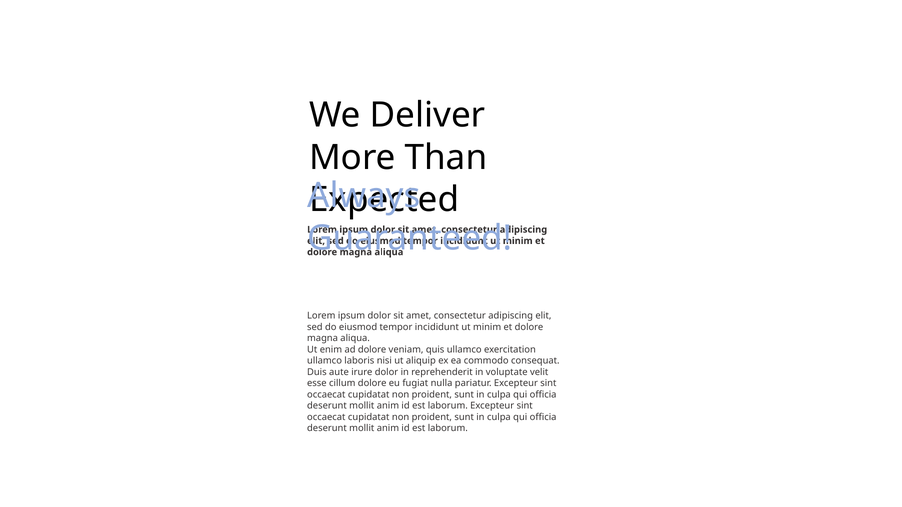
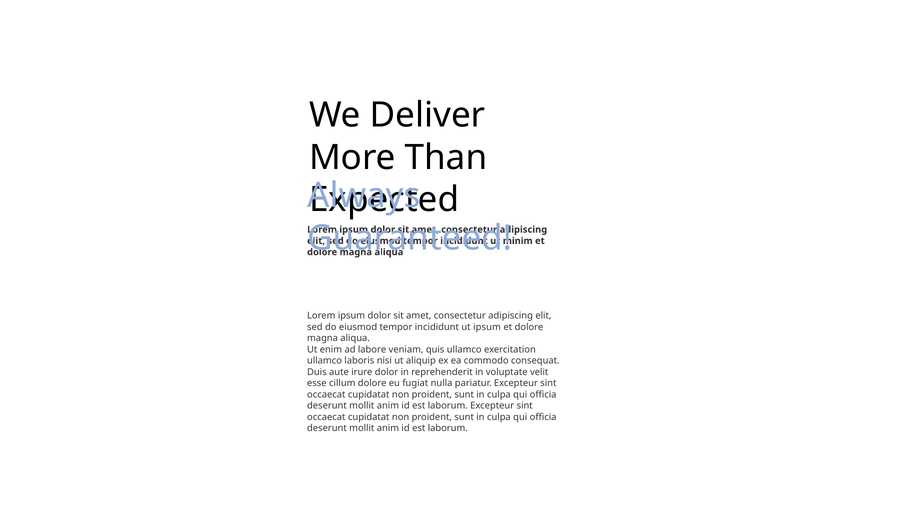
minim: minim -> ipsum (487, 327)
ad dolore: dolore -> labore (372, 350)
